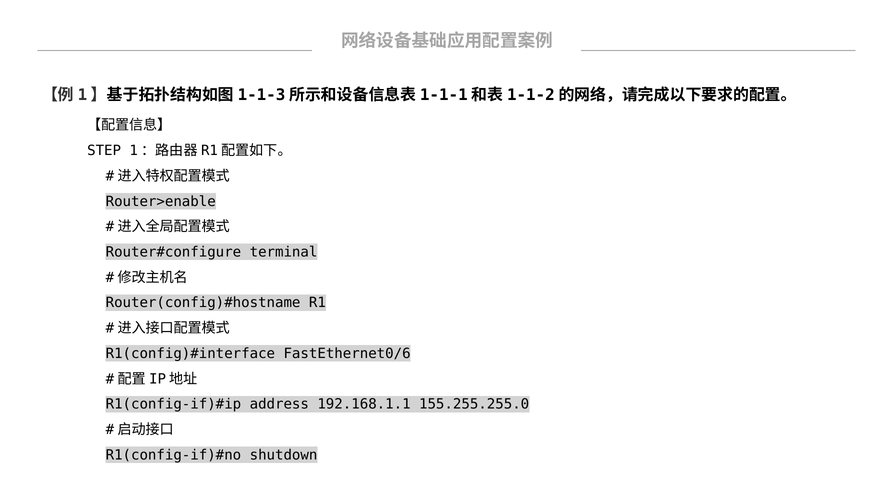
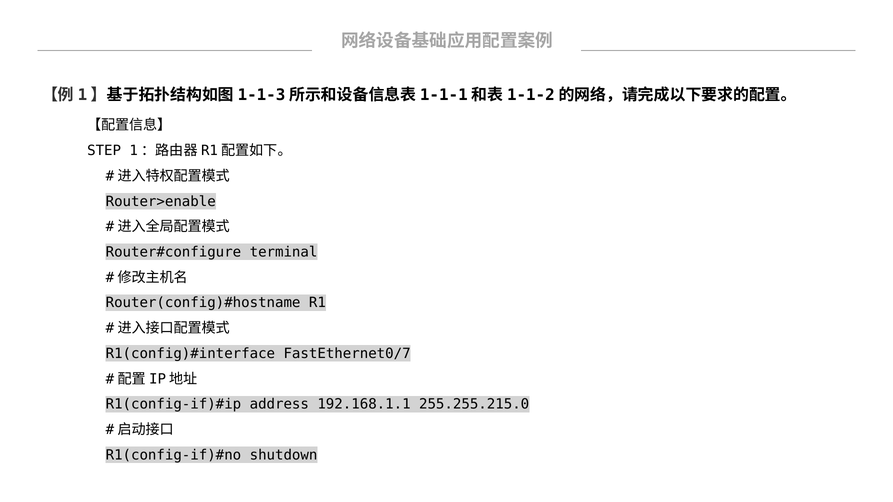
FastEthernet0/6: FastEthernet0/6 -> FastEthernet0/7 (347, 354)
155.255.255.0: 155.255.255.0 -> 255.255.215.0 (474, 405)
